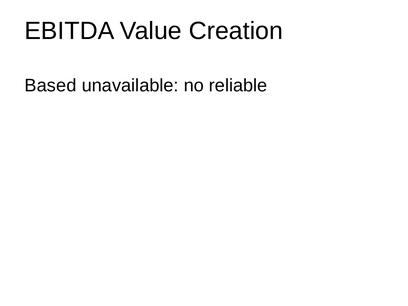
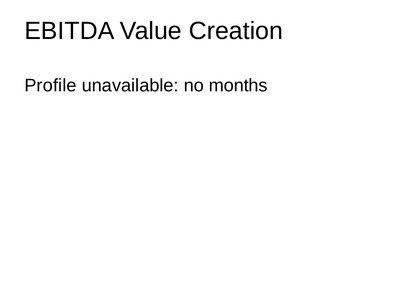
Based: Based -> Profile (51, 86)
reliable: reliable -> months (238, 86)
